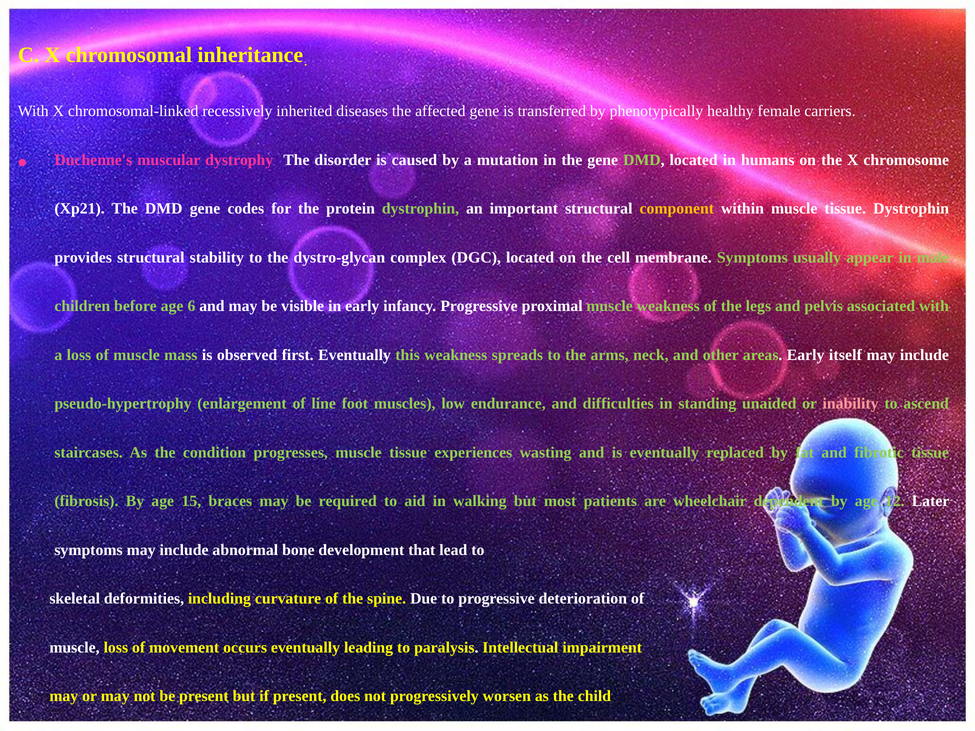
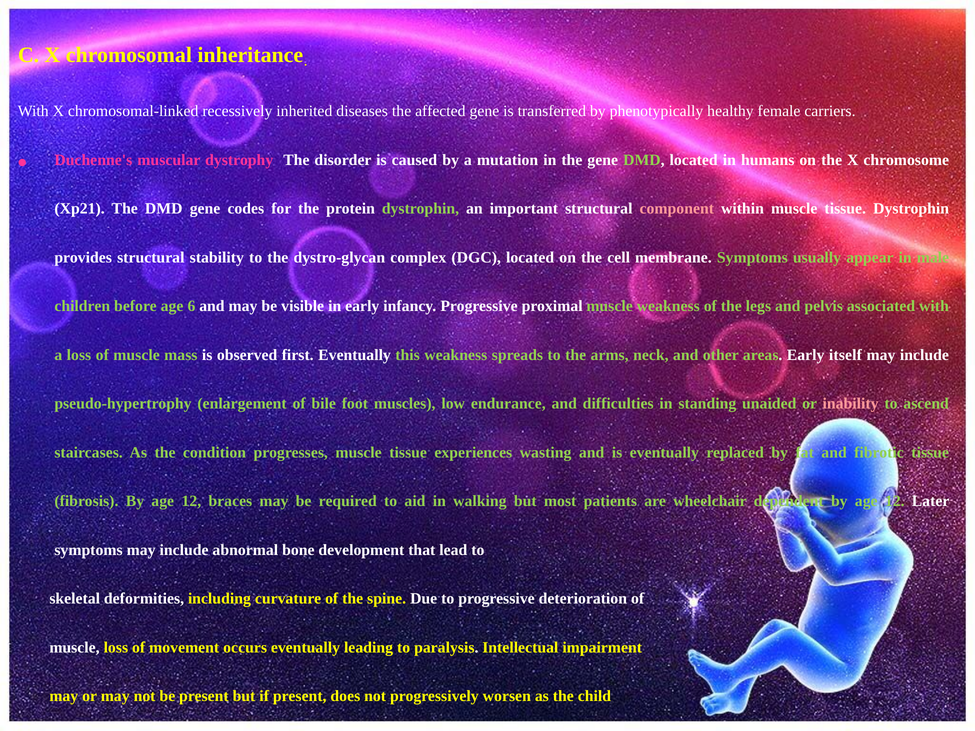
component colour: yellow -> pink (677, 209)
line: line -> bile (324, 404)
fibrosis By age 15: 15 -> 12 (191, 501)
